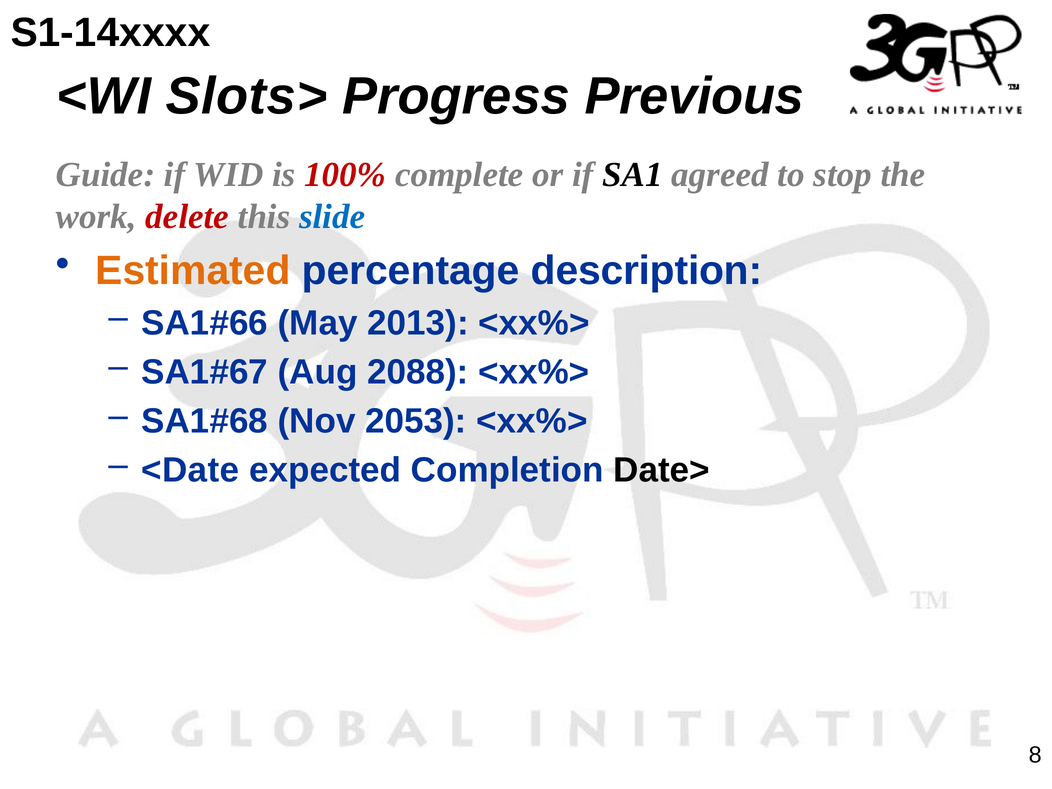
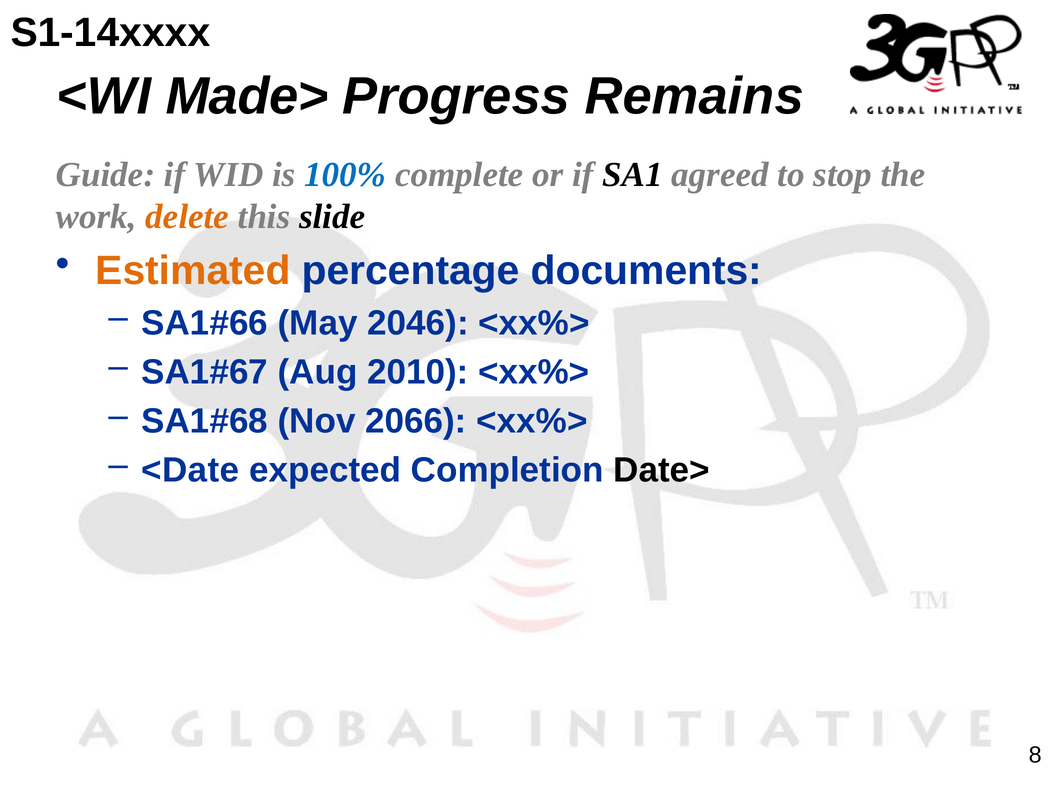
Slots>: Slots> -> Made> (247, 96)
Previous: Previous -> Remains (694, 96)
100% colour: red -> blue (345, 175)
delete colour: red -> orange (187, 217)
slide colour: blue -> black (332, 217)
description: description -> documents (646, 271)
2013: 2013 -> 2046 (418, 323)
2088: 2088 -> 2010 (418, 372)
2053: 2053 -> 2066 (416, 421)
